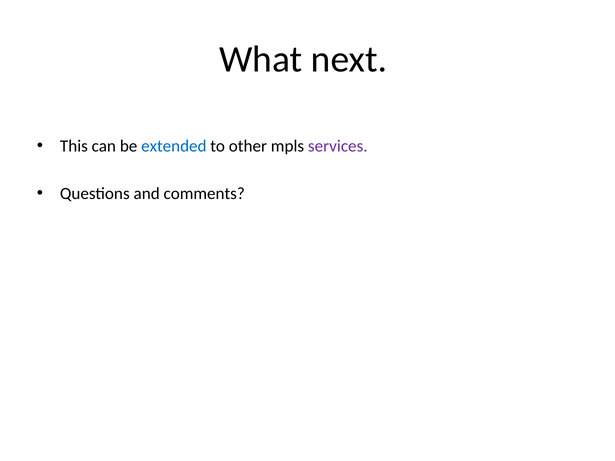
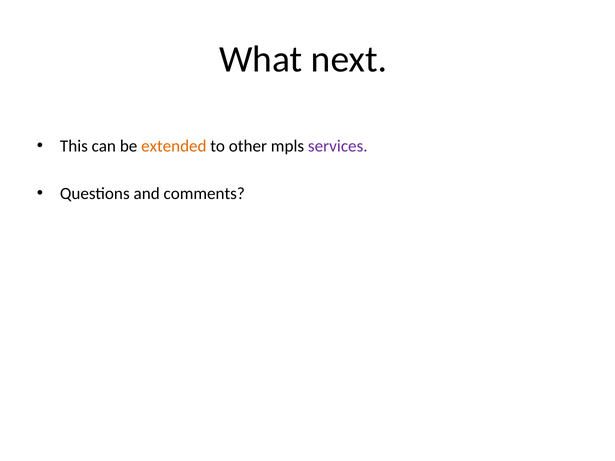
extended colour: blue -> orange (174, 146)
